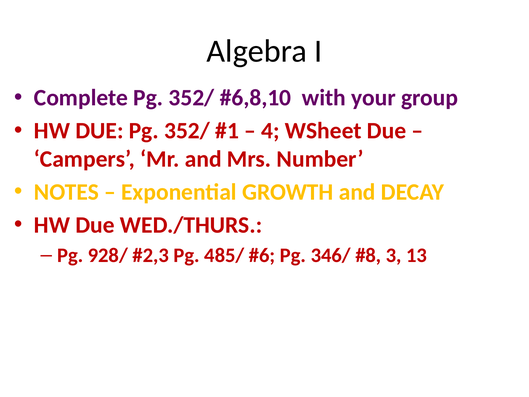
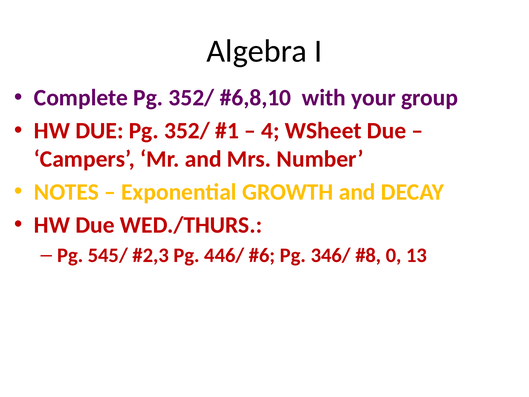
928/: 928/ -> 545/ (108, 255)
485/: 485/ -> 446/ (224, 255)
3: 3 -> 0 (394, 255)
